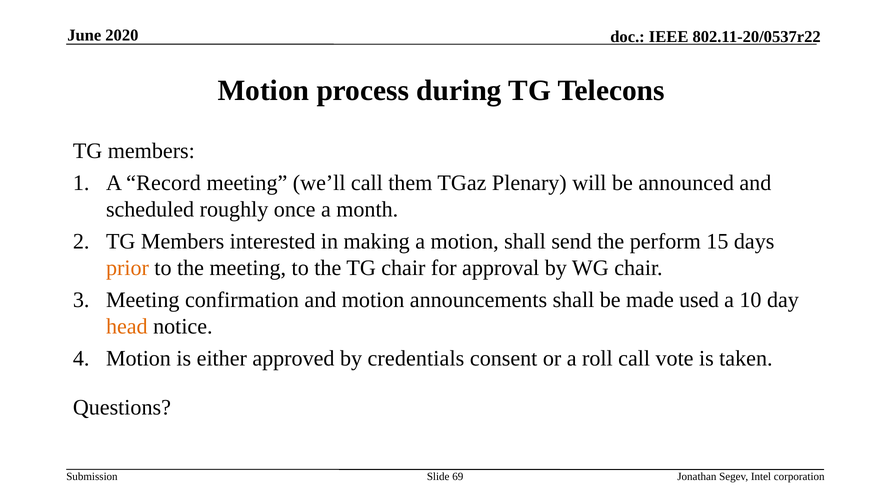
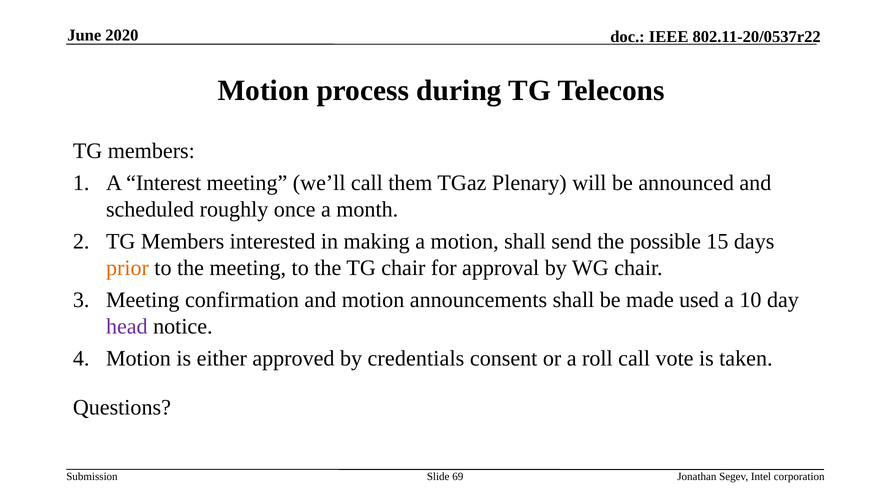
Record: Record -> Interest (164, 183)
perform: perform -> possible (665, 241)
head colour: orange -> purple (127, 326)
